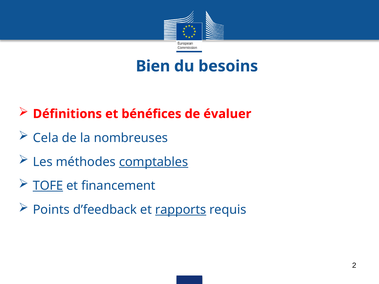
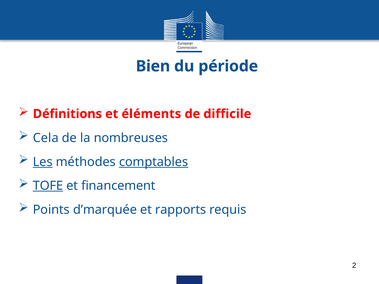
besoins: besoins -> période (228, 66)
bénéfices: bénéfices -> éléments (151, 114)
évaluer: évaluer -> difficile (227, 114)
Les underline: none -> present (43, 162)
d’feedback: d’feedback -> d’marquée (105, 210)
rapports underline: present -> none (181, 210)
